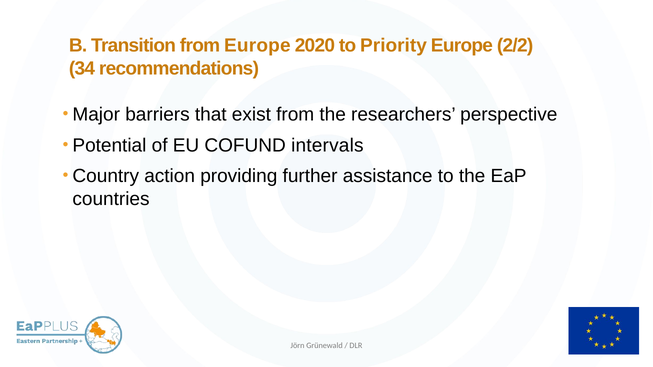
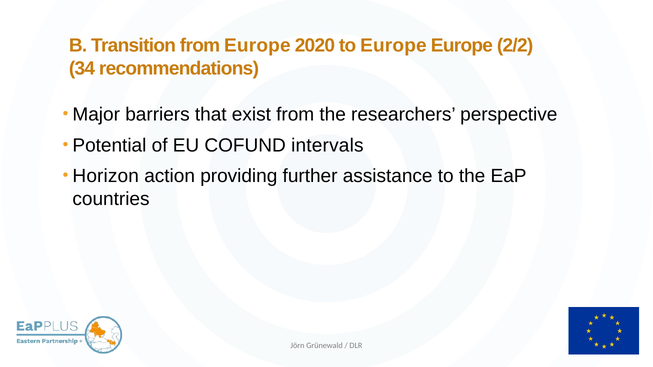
to Priority: Priority -> Europe (393, 46)
Country: Country -> Horizon (106, 176)
